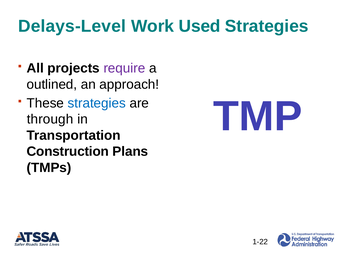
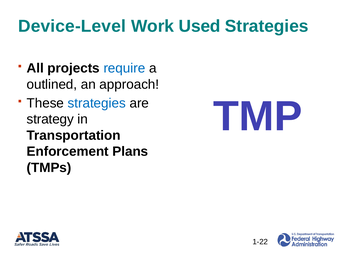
Delays-Level: Delays-Level -> Device-Level (72, 26)
require colour: purple -> blue (124, 68)
through: through -> strategy (50, 120)
Construction: Construction -> Enforcement (68, 152)
